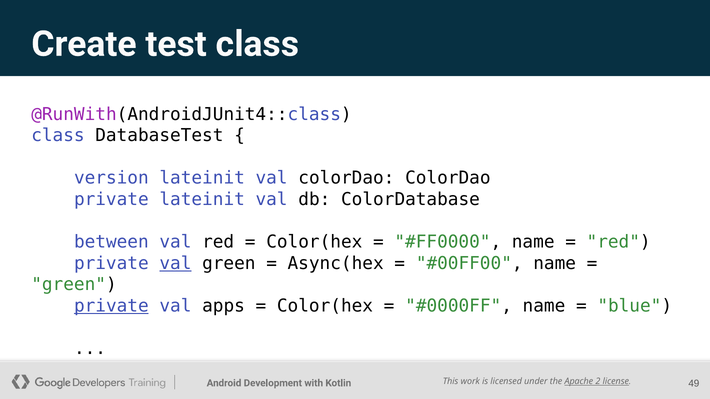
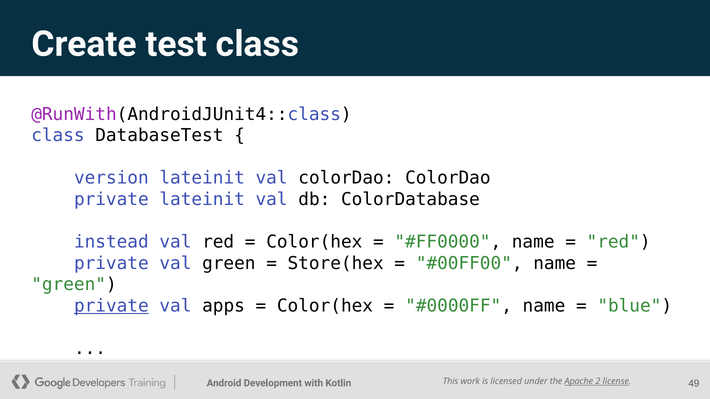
between: between -> instead (111, 242)
val underline: present -> none (175, 263)
Async(hex: Async(hex -> Store(hex (336, 263)
